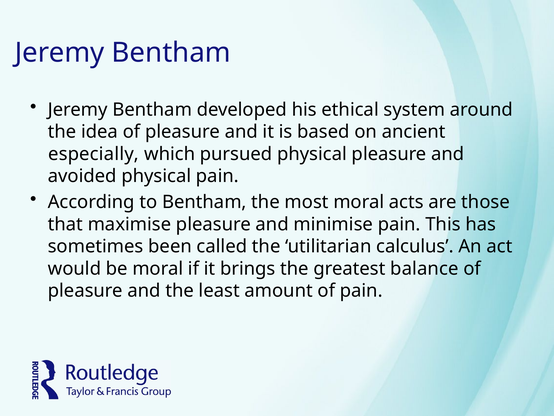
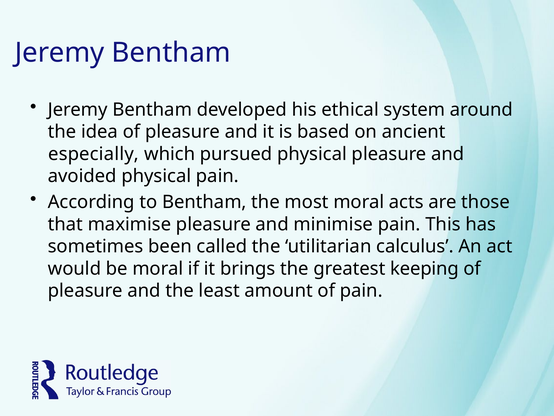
balance: balance -> keeping (425, 268)
